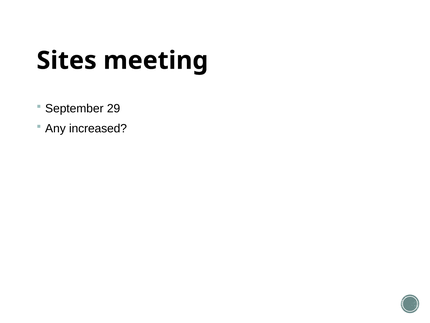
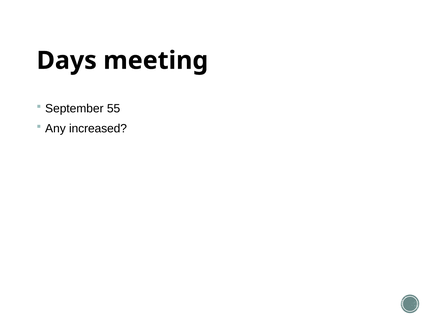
Sites: Sites -> Days (67, 60)
29: 29 -> 55 (114, 108)
